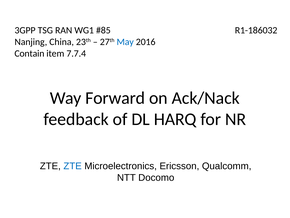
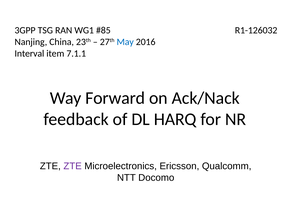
R1-186032: R1-186032 -> R1-126032 (256, 30)
Contain: Contain -> Interval (29, 53)
7.7.4: 7.7.4 -> 7.1.1 (76, 53)
ZTE colour: blue -> purple (73, 166)
